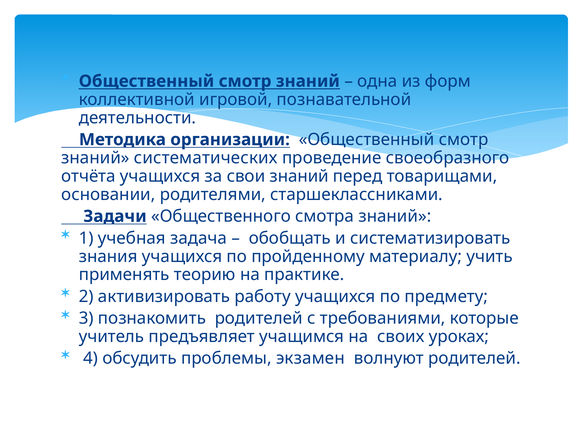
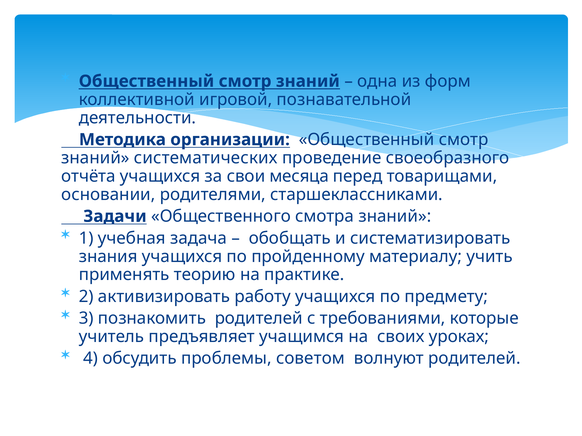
свои знаний: знаний -> месяца (299, 176)
экзамен: экзамен -> советом (310, 359)
